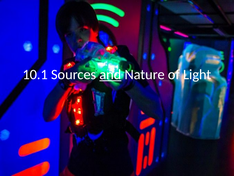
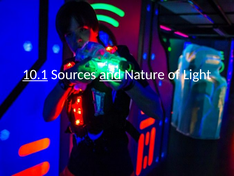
10.1 underline: none -> present (35, 74)
